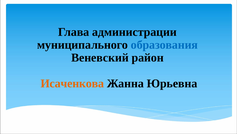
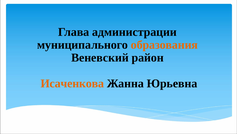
образования colour: blue -> orange (164, 45)
